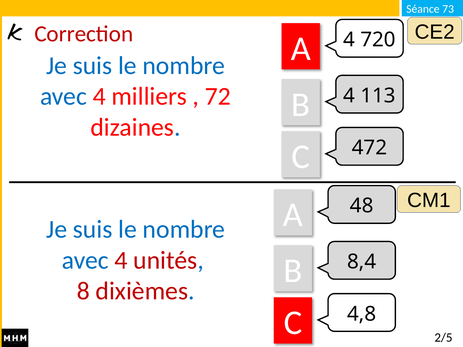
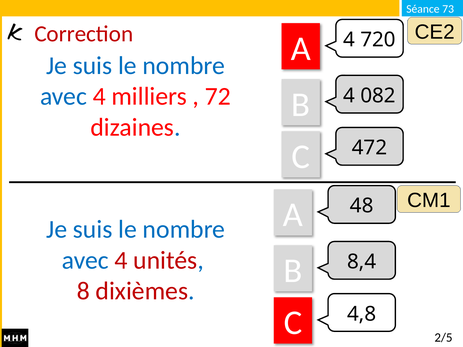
113: 113 -> 082 (378, 96)
